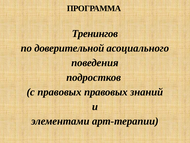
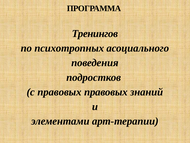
доверительной: доверительной -> психотропных (69, 48)
